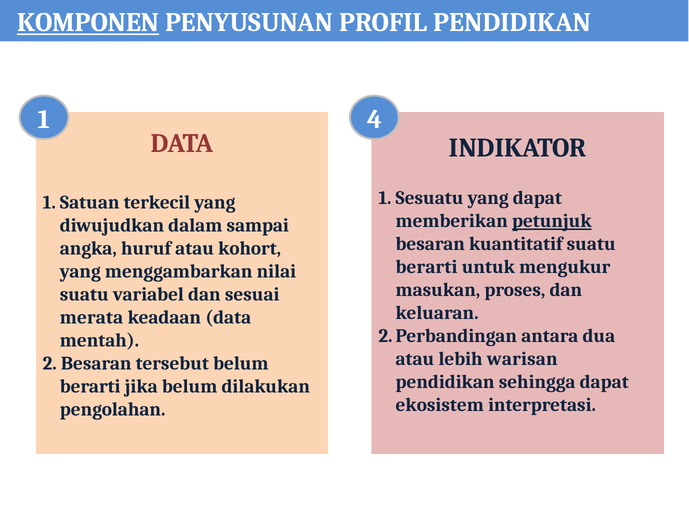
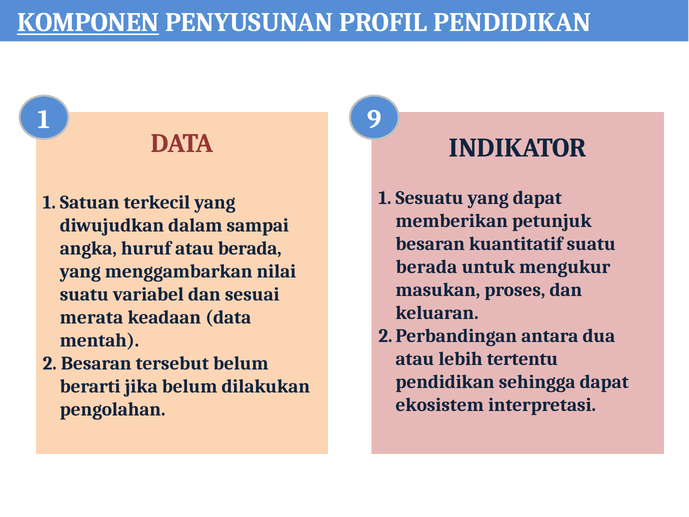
4: 4 -> 9 (374, 119)
petunjuk underline: present -> none (552, 221)
atau kohort: kohort -> berada (250, 249)
berarti: berarti -> berada (426, 267)
warisan: warisan -> tertentu (522, 359)
